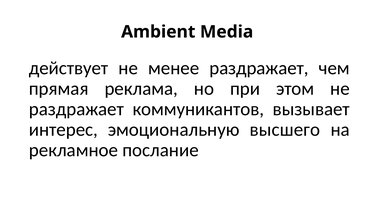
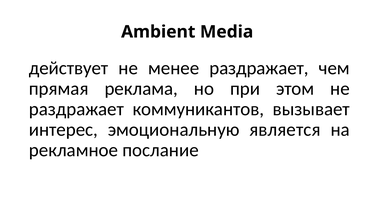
высшего: высшего -> является (285, 130)
